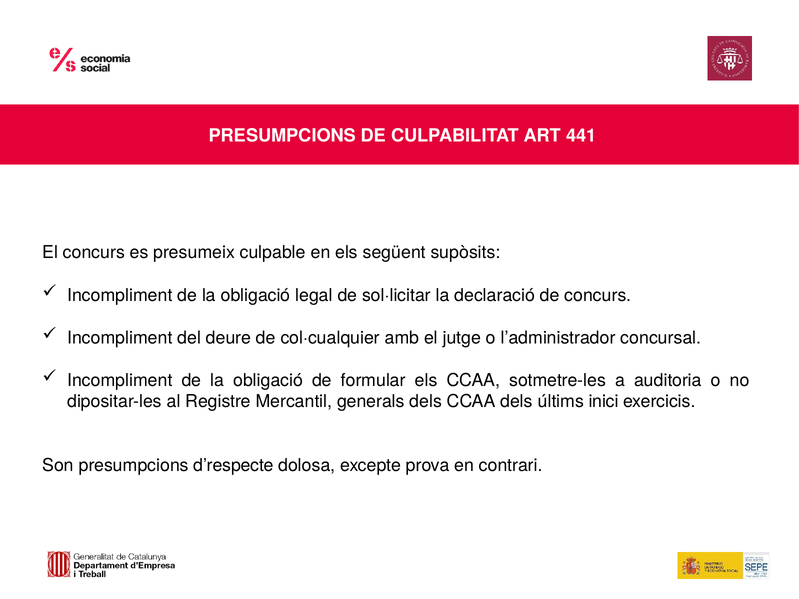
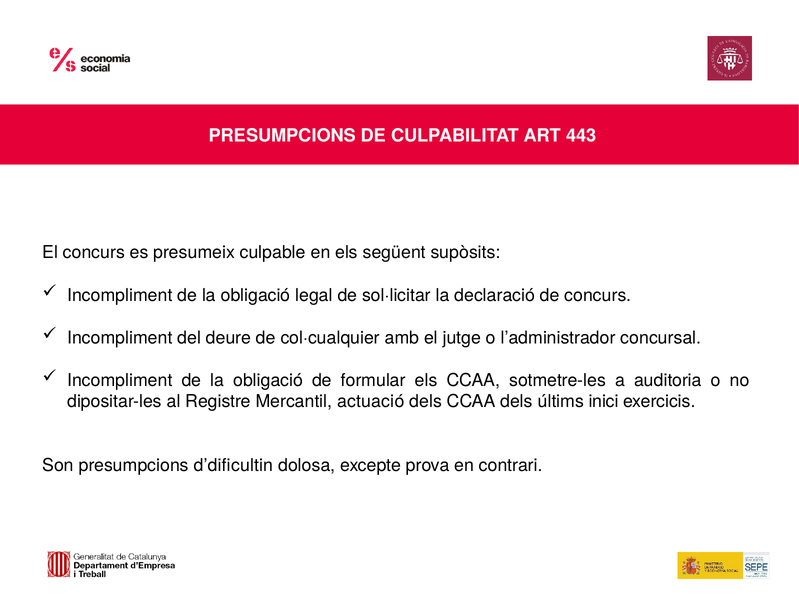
441: 441 -> 443 (581, 136)
generals: generals -> actuació (371, 402)
d’respecte: d’respecte -> d’dificultin (233, 466)
